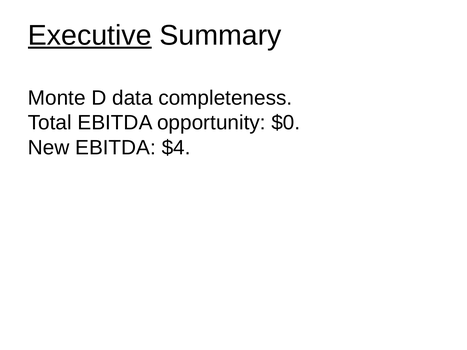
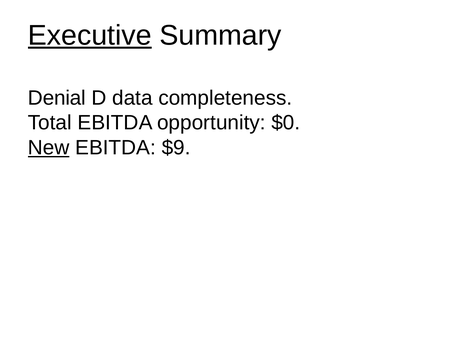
Monte: Monte -> Denial (57, 98)
New underline: none -> present (49, 148)
$4: $4 -> $9 (176, 148)
